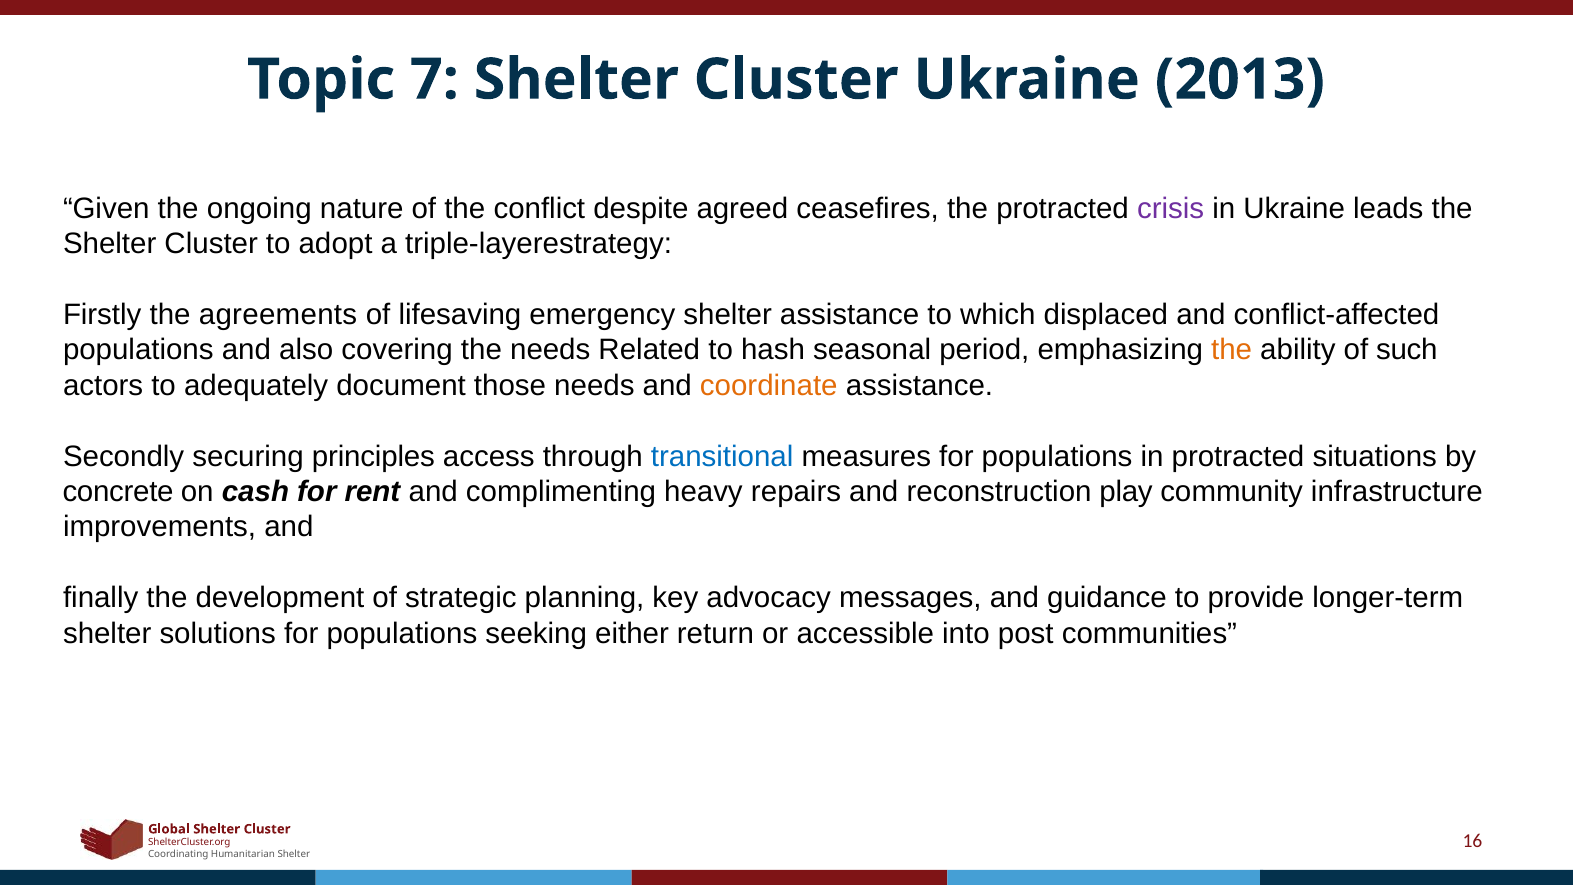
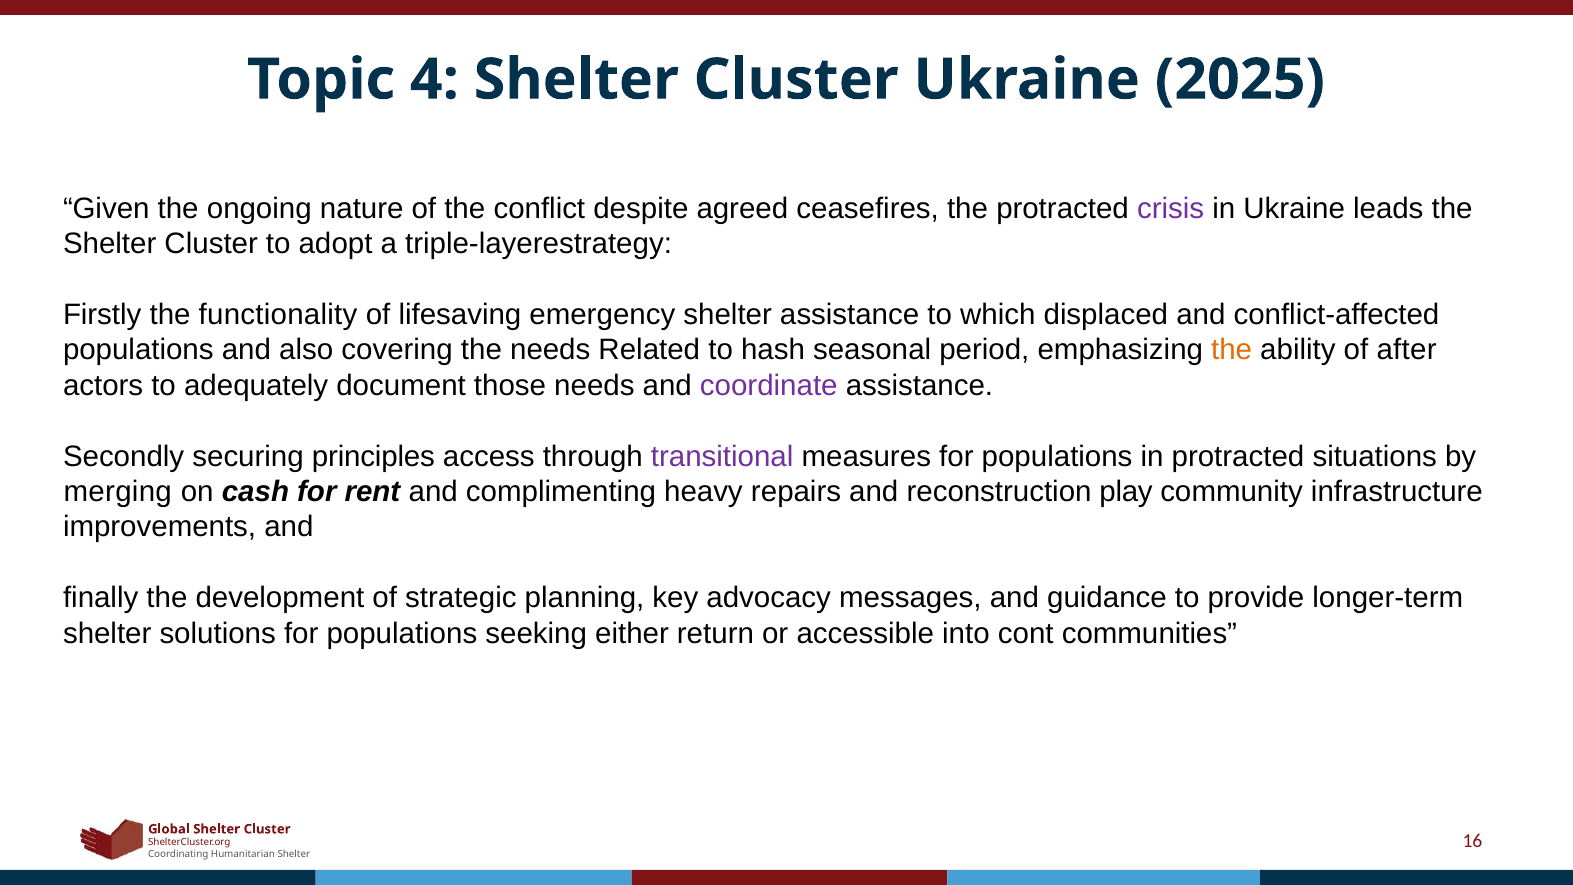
7: 7 -> 4 (434, 80)
2013: 2013 -> 2025 (1240, 80)
agreements: agreements -> functionality (278, 315)
such: such -> after (1407, 350)
coordinate colour: orange -> purple (769, 385)
transitional colour: blue -> purple (722, 456)
concrete: concrete -> merging (118, 492)
post: post -> cont (1026, 633)
